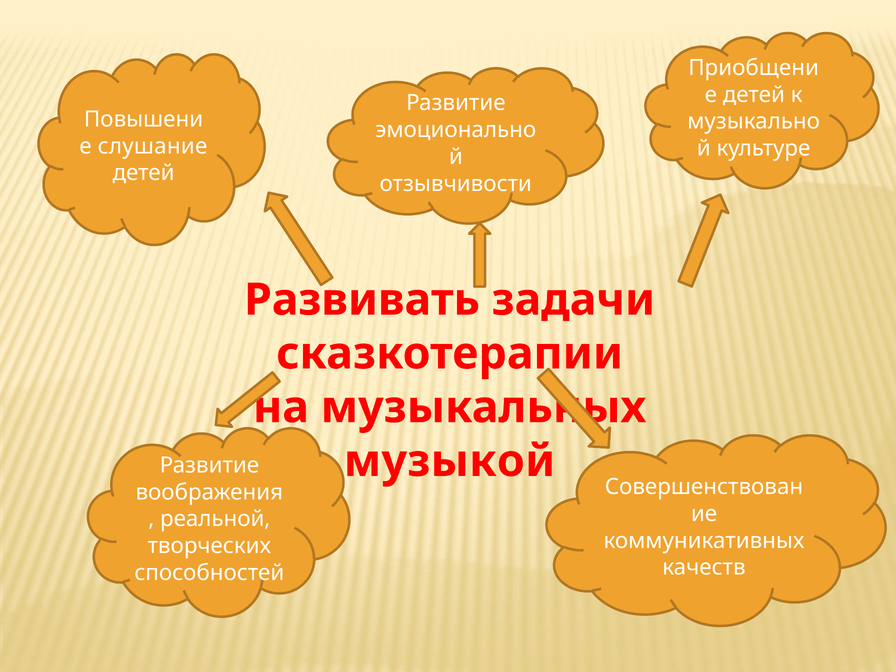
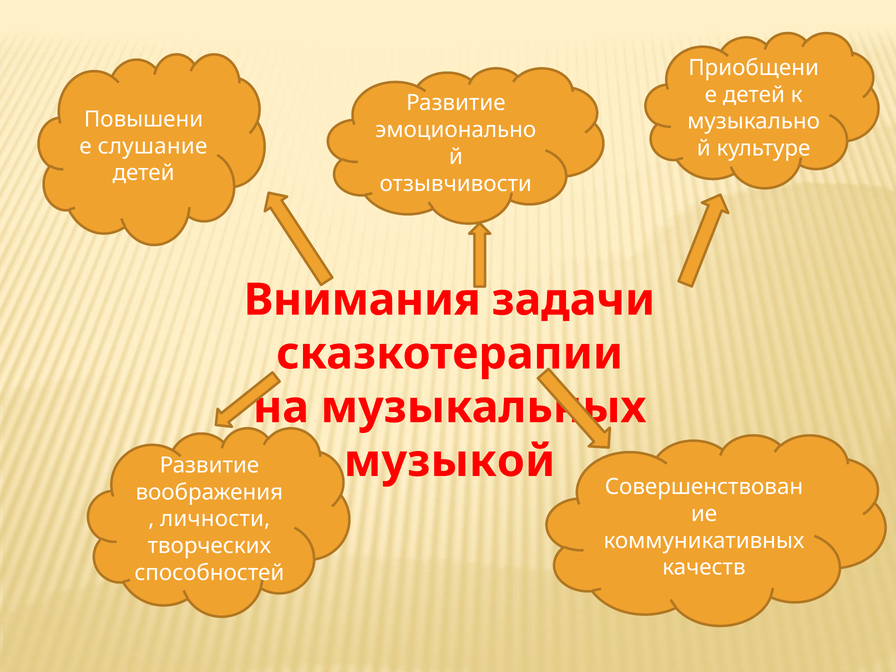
Развивать: Развивать -> Внимания (362, 300)
реальной: реальной -> личности (215, 519)
